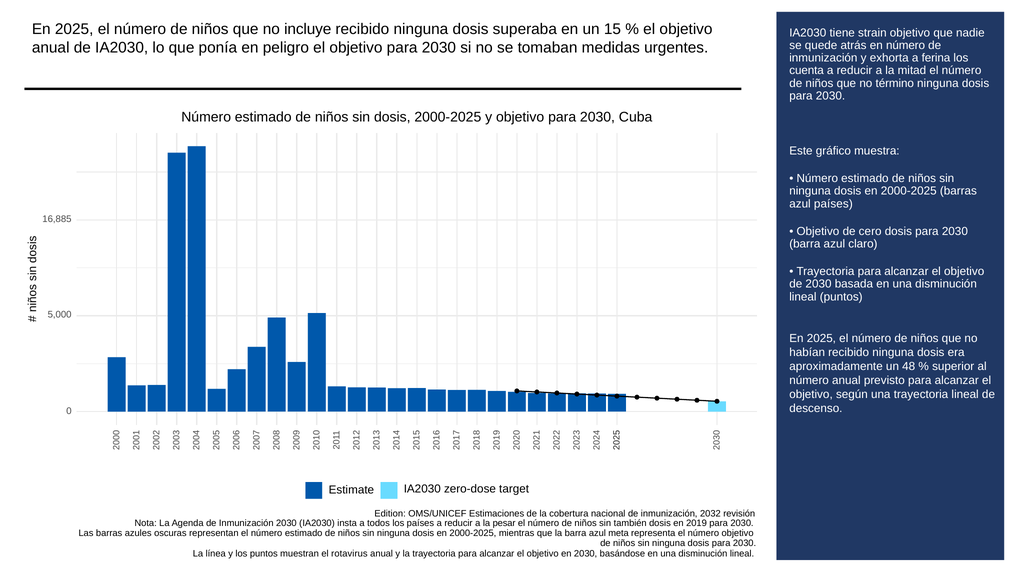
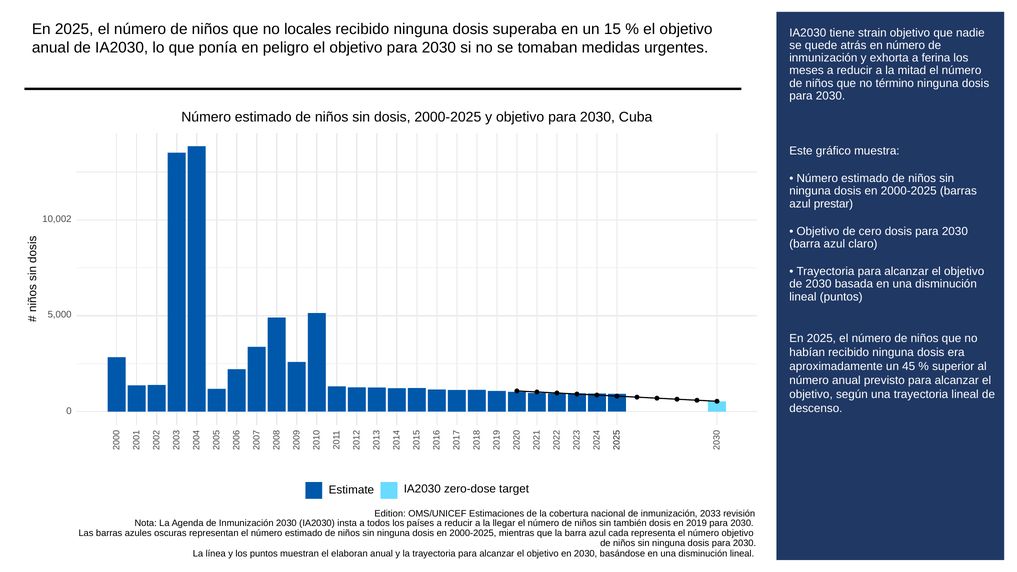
incluye: incluye -> locales (308, 29)
cuenta: cuenta -> meses (807, 71)
azul países: países -> prestar (833, 204)
16,885: 16,885 -> 10,002 (57, 219)
48: 48 -> 45 (909, 366)
2032: 2032 -> 2033 (710, 514)
pesar: pesar -> llegar (504, 523)
meta: meta -> cada (618, 533)
rotavirus: rotavirus -> elaboran (349, 554)
